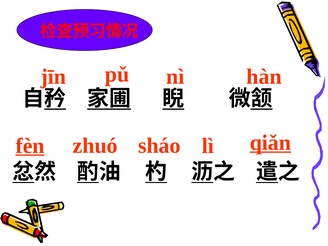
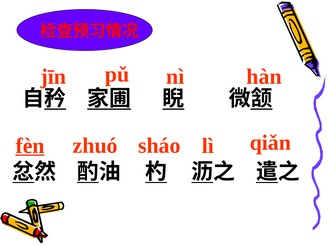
qiǎn underline: present -> none (270, 143)
